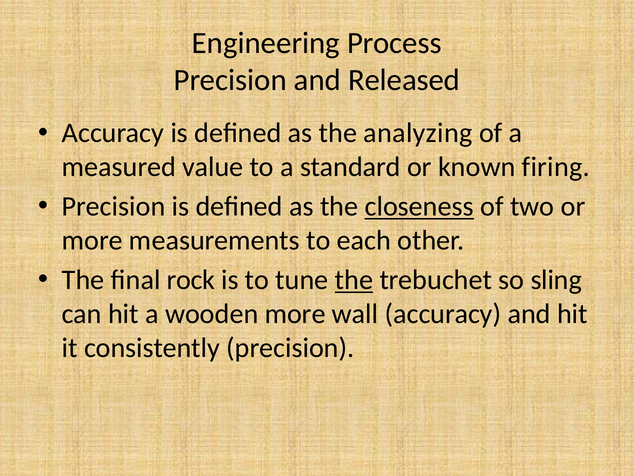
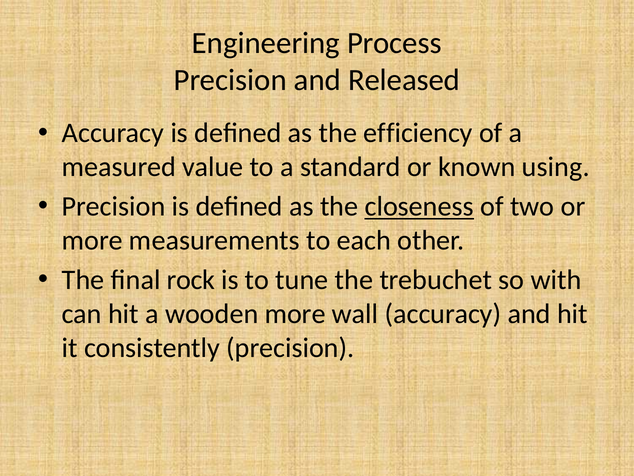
analyzing: analyzing -> efficiency (418, 133)
firing: firing -> using (556, 167)
the underline: present -> none (354, 280)
sling: sling -> with (556, 280)
